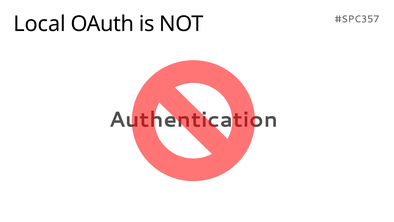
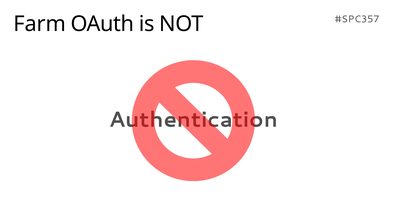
Local: Local -> Farm (40, 24)
